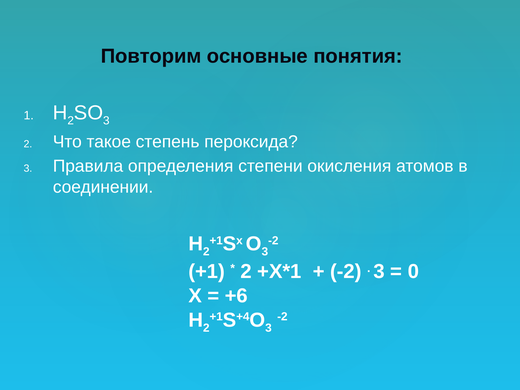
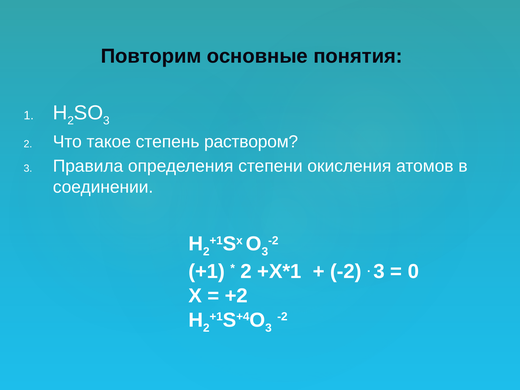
пероксида: пероксида -> раствором (251, 142)
+6: +6 -> +2 (236, 296)
